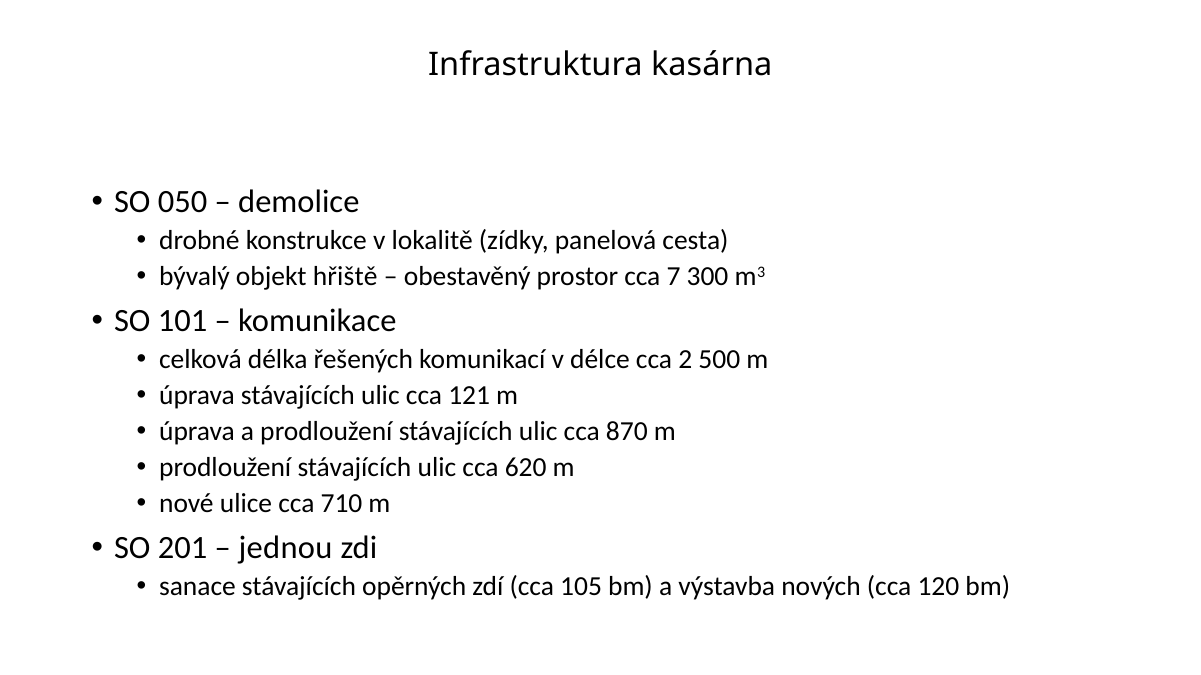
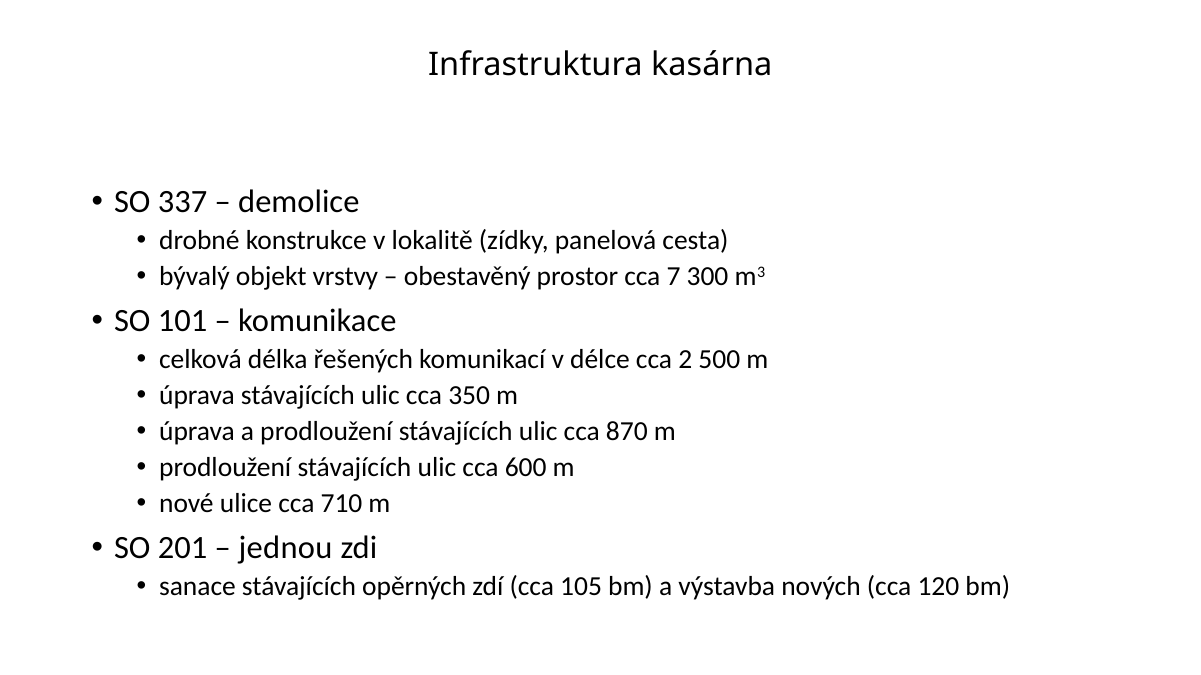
050: 050 -> 337 (183, 202)
hřiště: hřiště -> vrstvy (345, 276)
121: 121 -> 350 (469, 396)
620: 620 -> 600 (526, 468)
